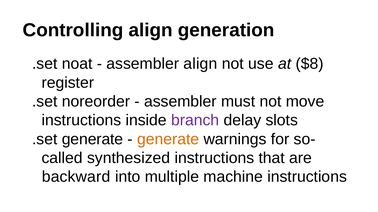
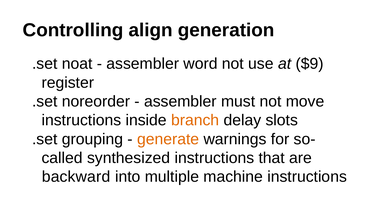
assembler align: align -> word (201, 64)
$8: $8 -> $9 (310, 64)
branch colour: purple -> orange (195, 121)
.set generate: generate -> grouping (92, 140)
